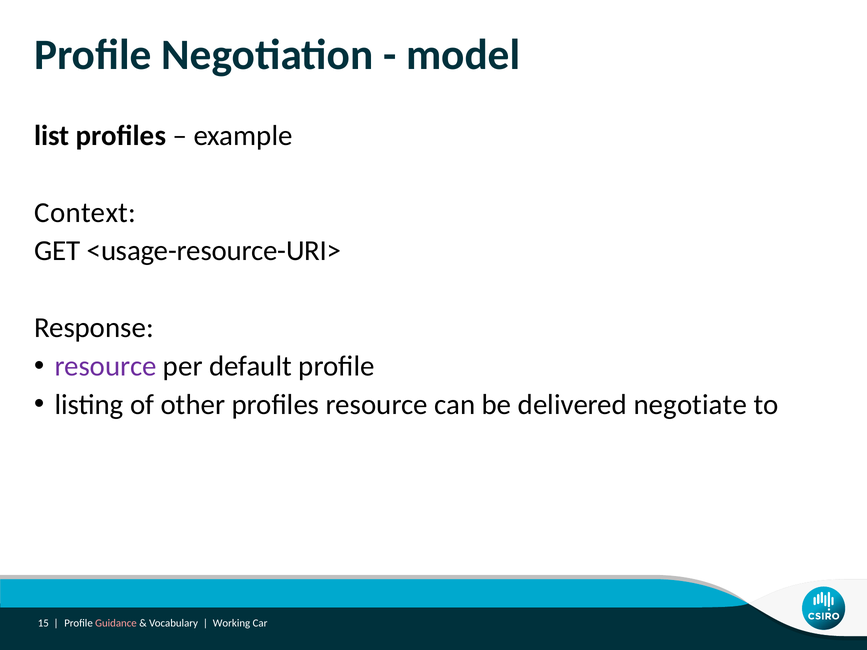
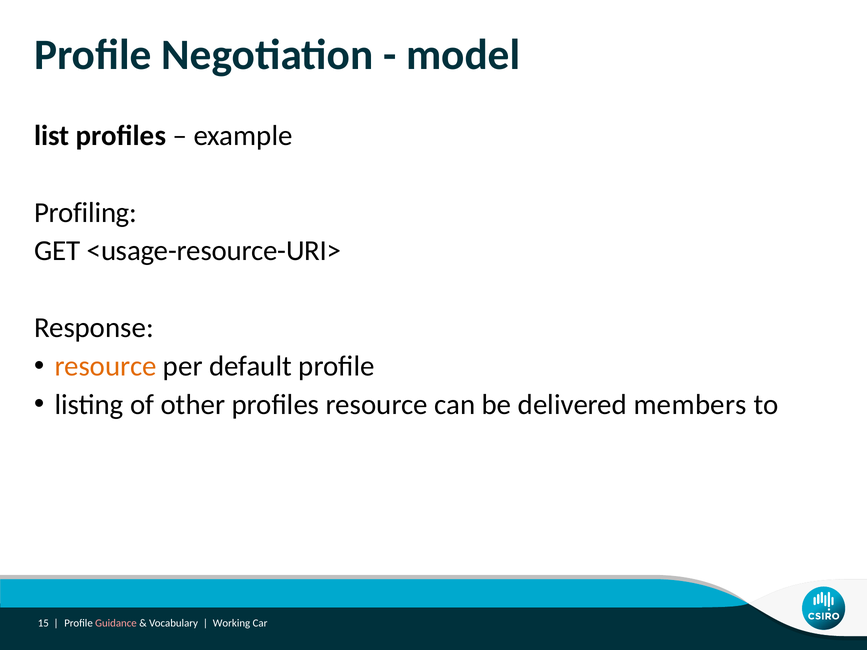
Context: Context -> Profiling (85, 213)
resource colour: purple -> orange (106, 366)
negotiate: negotiate -> members (690, 405)
